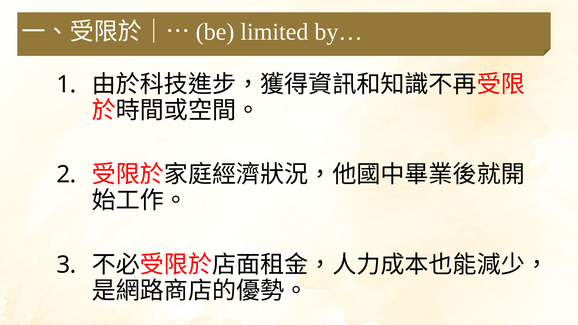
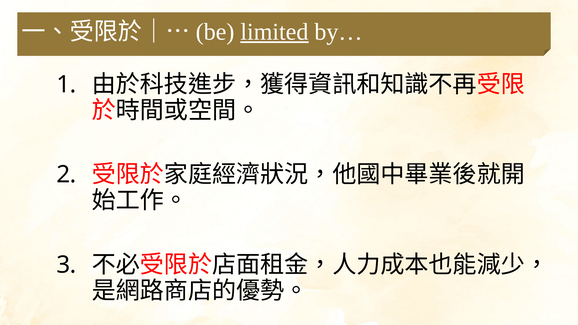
limited underline: none -> present (274, 32)
